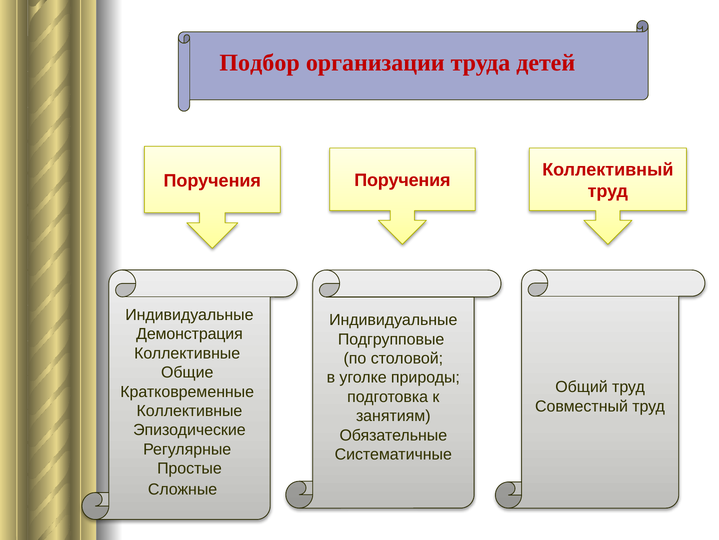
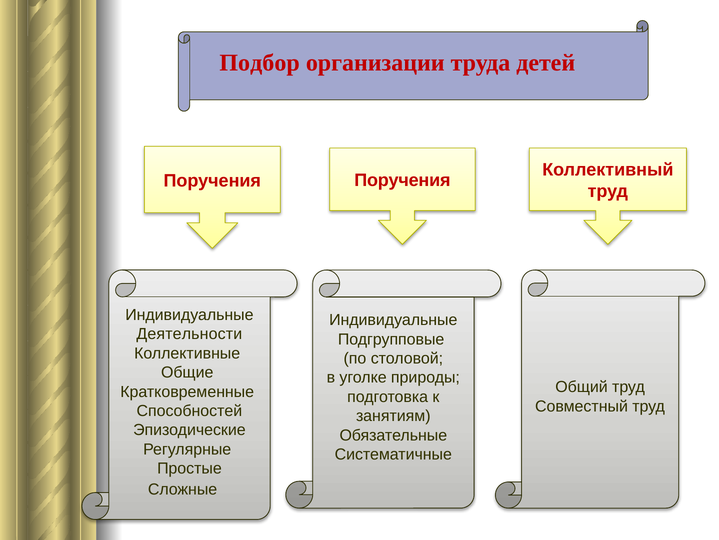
Демонстрация: Демонстрация -> Деятельности (189, 334)
Коллективные: Коллективные -> Способностей (189, 410)
